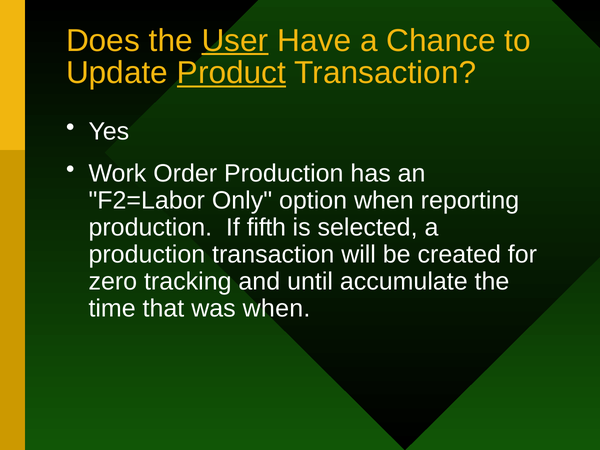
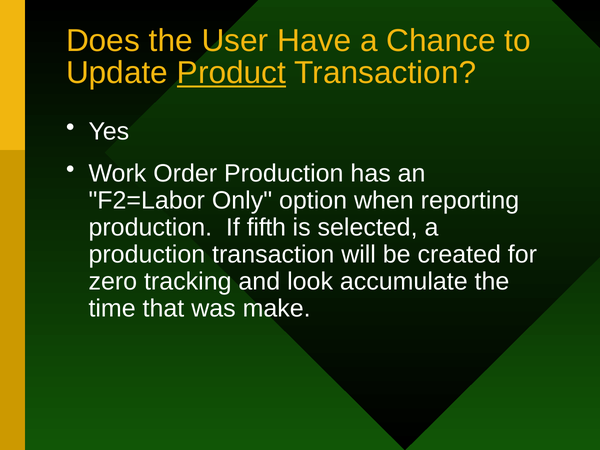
User underline: present -> none (235, 41)
until: until -> look (310, 281)
was when: when -> make (277, 308)
